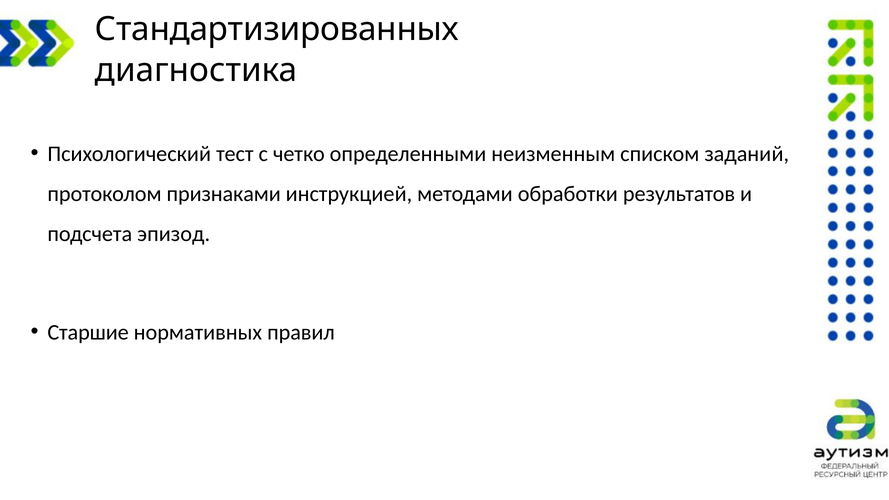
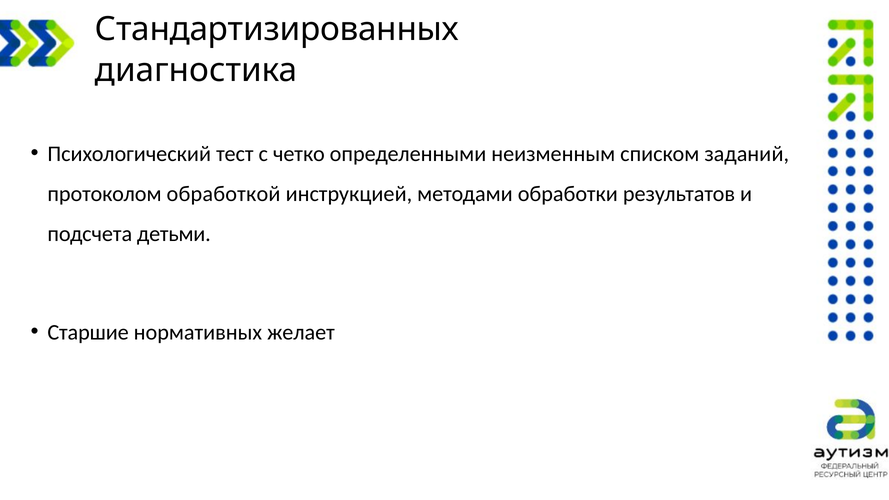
признаками: признаками -> обработкой (224, 194)
эпизод: эпизод -> детьми (174, 234)
правил: правил -> желает (301, 332)
